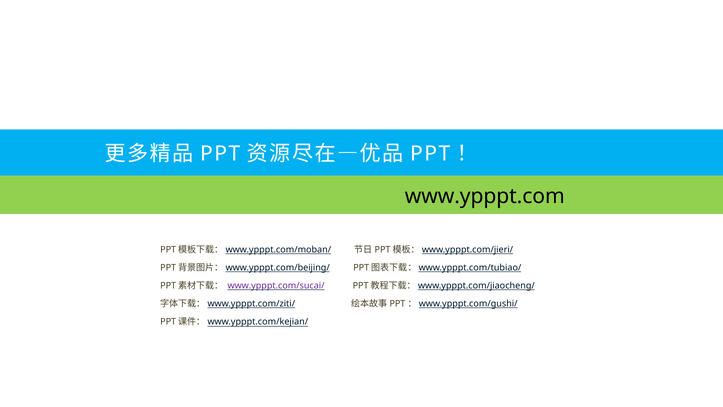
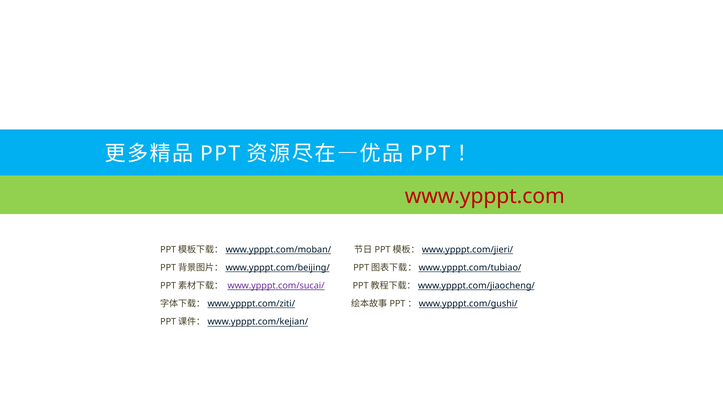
www.ypppt.com colour: black -> red (485, 196)
